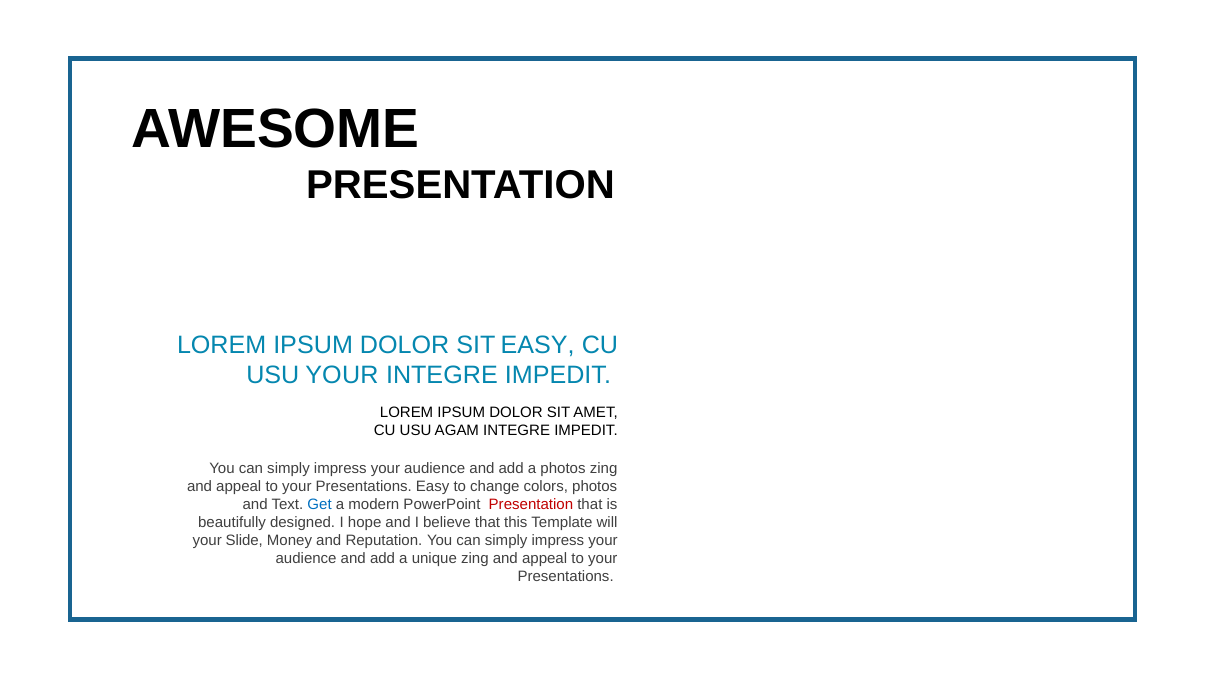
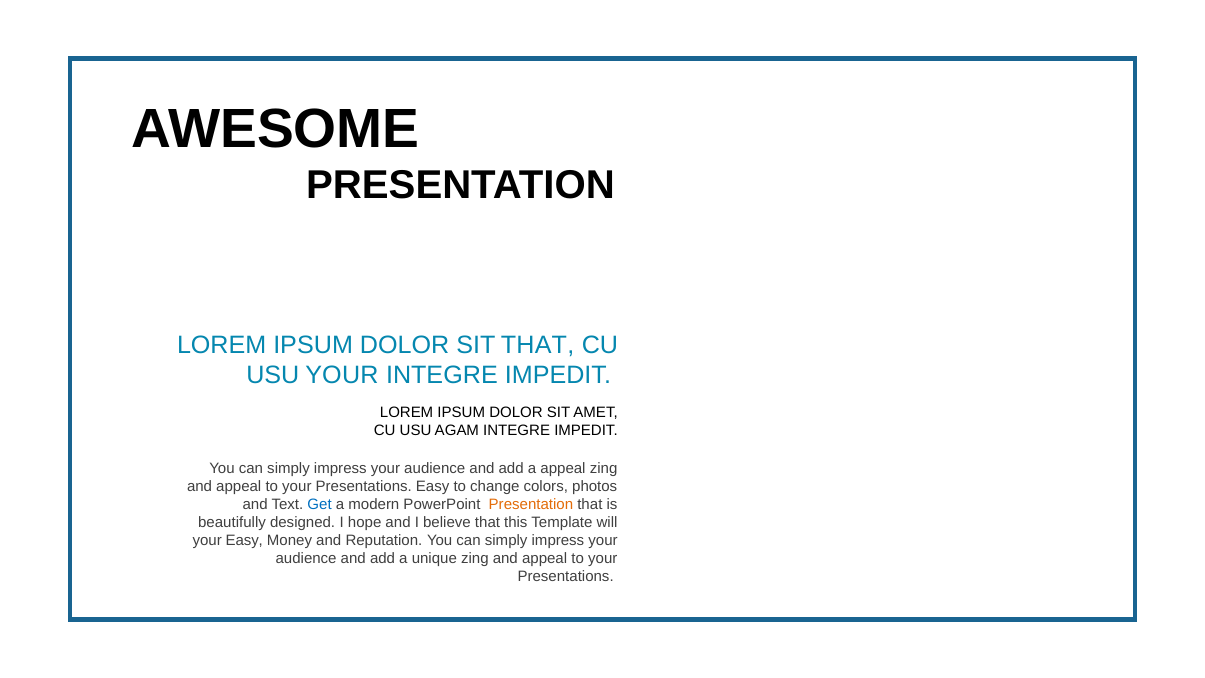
SIT EASY: EASY -> THAT (538, 345)
a photos: photos -> appeal (563, 468)
Presentation colour: red -> orange (531, 504)
your Slide: Slide -> Easy (244, 540)
